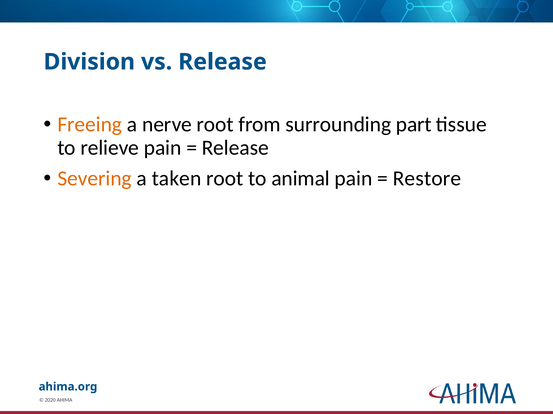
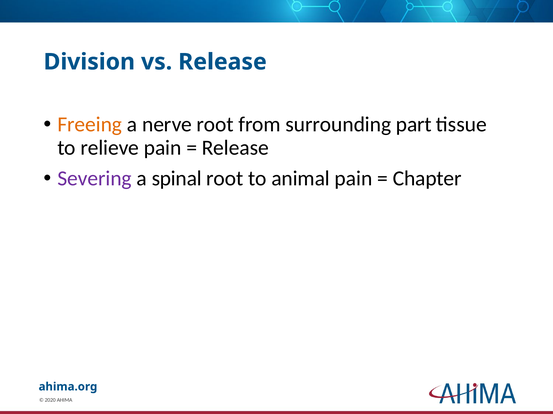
Severing colour: orange -> purple (95, 179)
taken: taken -> spinal (177, 179)
Restore: Restore -> Chapter (427, 179)
